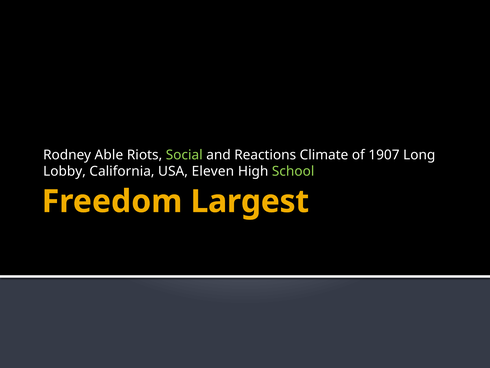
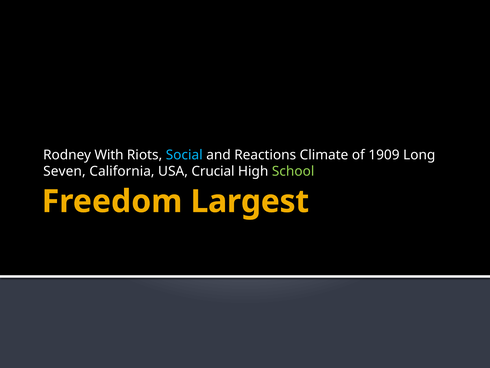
Able: Able -> With (109, 155)
Social colour: light green -> light blue (184, 155)
1907: 1907 -> 1909 (384, 155)
Lobby: Lobby -> Seven (64, 171)
Eleven: Eleven -> Crucial (213, 171)
